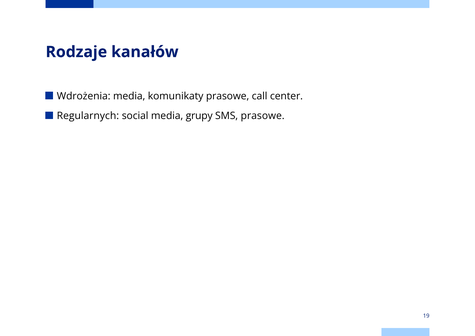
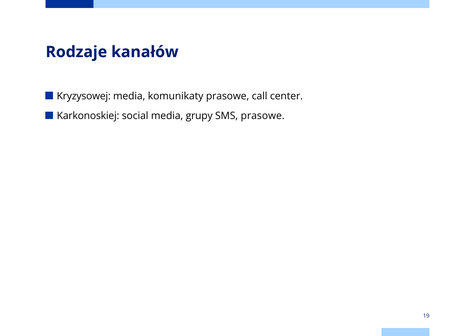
Wdrożenia: Wdrożenia -> Kryzysowej (84, 96)
Regularnych: Regularnych -> Karkonoskiej (88, 116)
